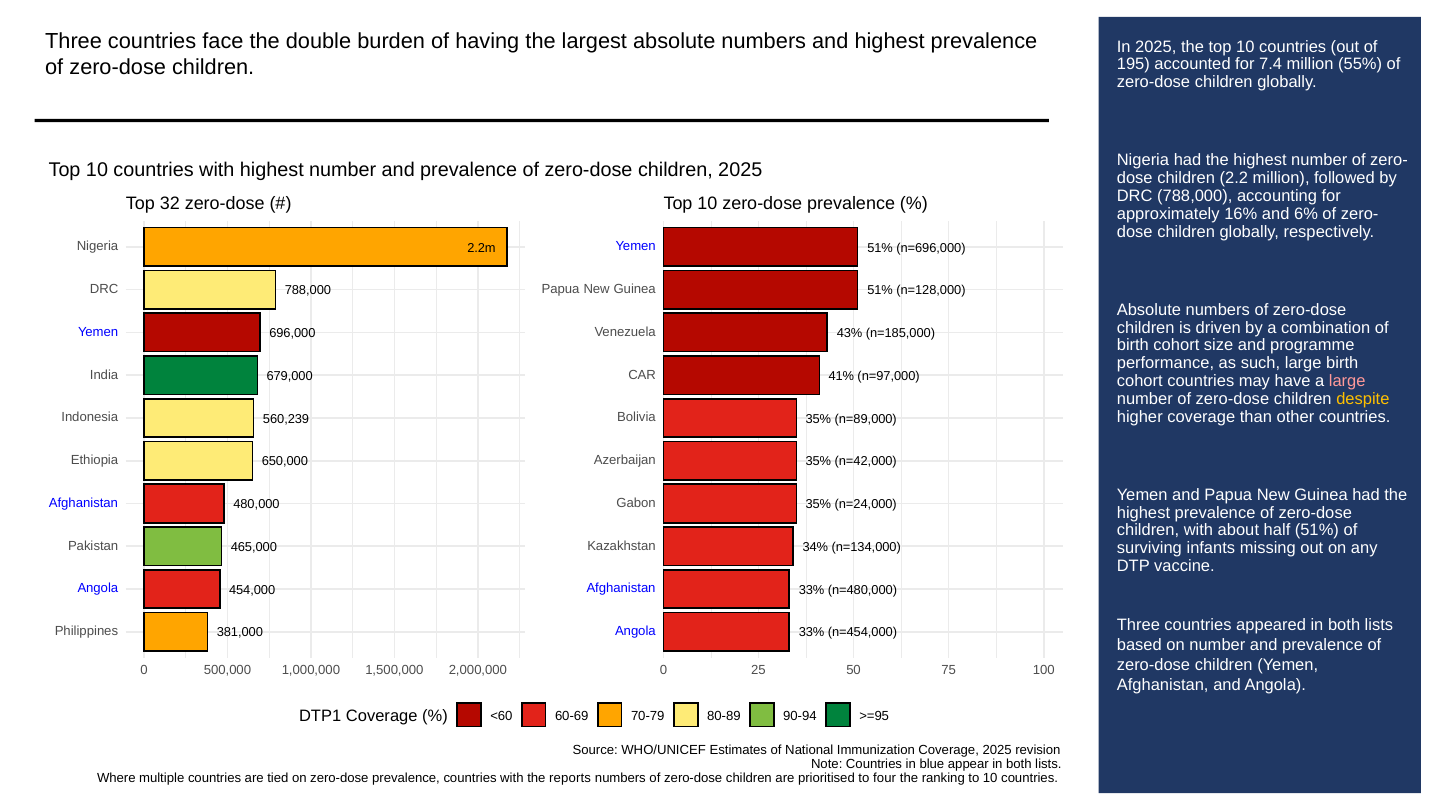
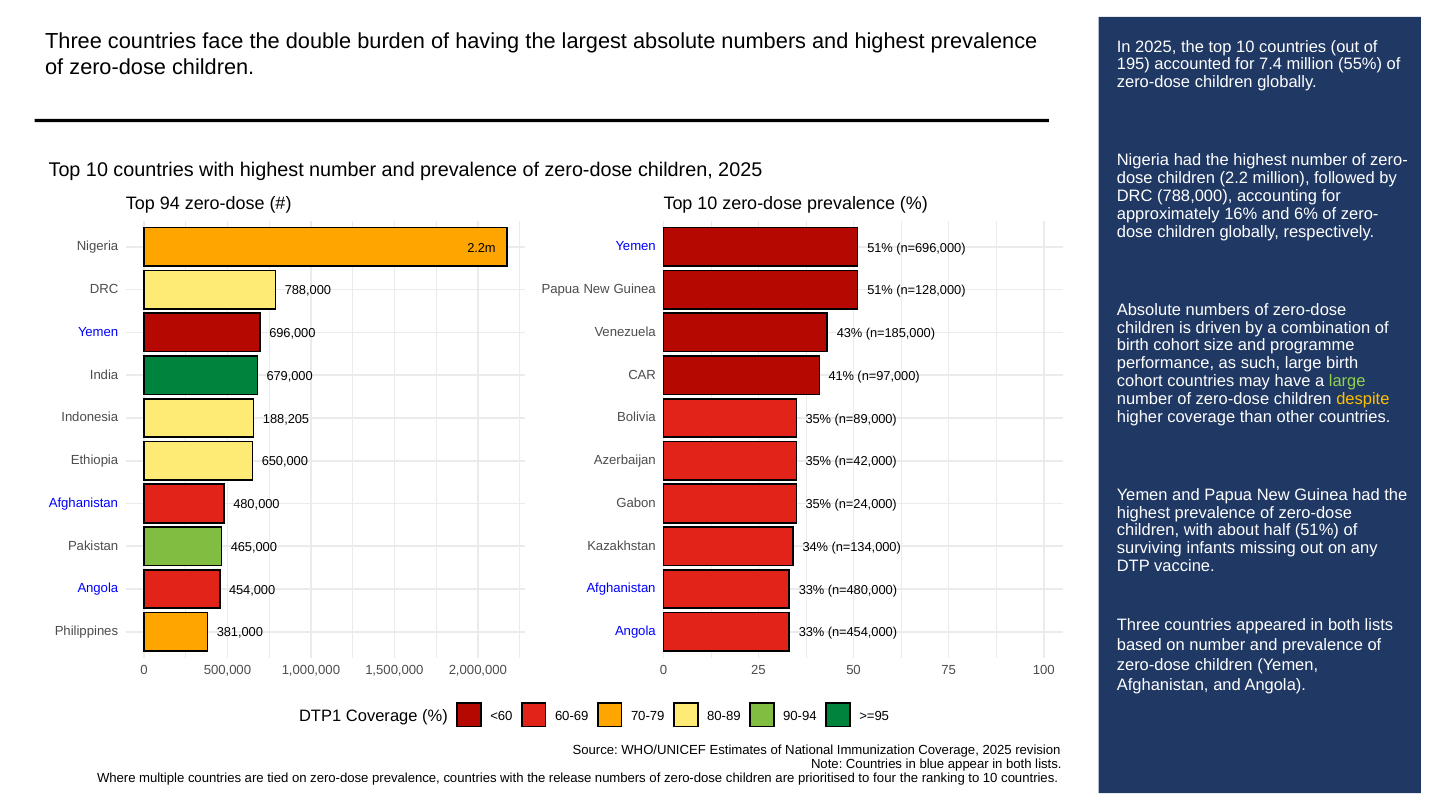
32: 32 -> 94 (170, 204)
large colour: pink -> light green (1347, 381)
560,239: 560,239 -> 188,205 (286, 419)
reports: reports -> release (570, 778)
